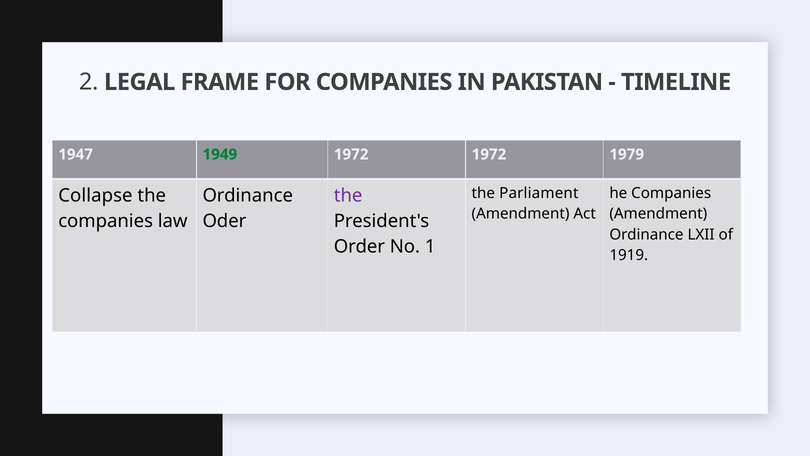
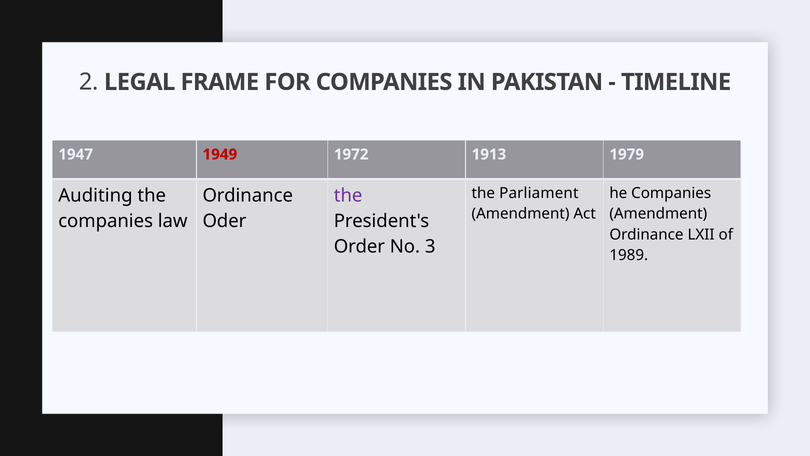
1949 colour: green -> red (220, 154)
1972 1972: 1972 -> 1913 (489, 154)
Collapse: Collapse -> Auditing (95, 196)
1: 1 -> 3 (430, 246)
1919: 1919 -> 1989 (629, 255)
